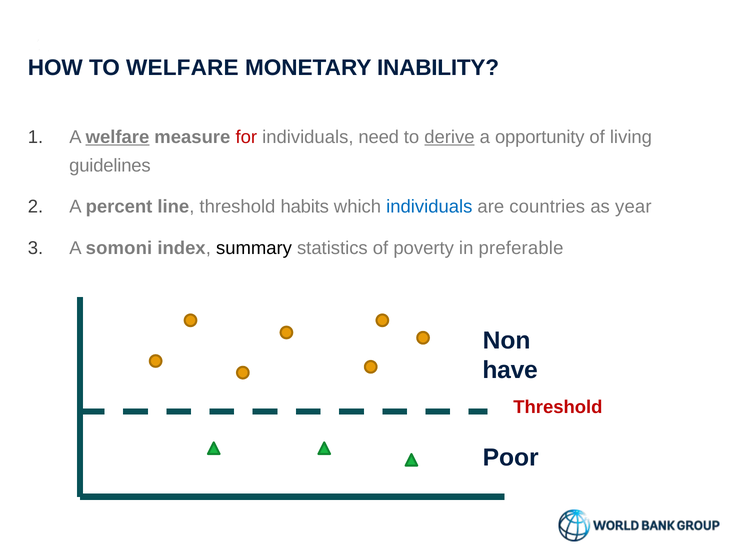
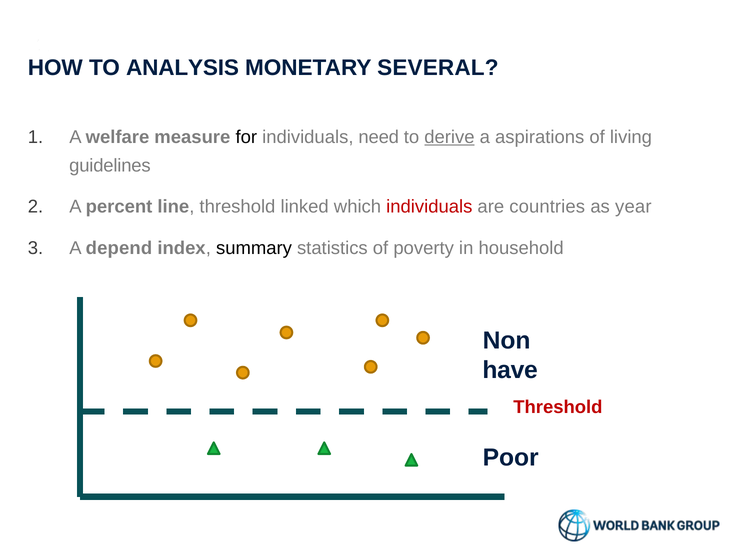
TO WELFARE: WELFARE -> ANALYSIS (183, 68)
INABILITY: INABILITY -> SEVERAL (438, 68)
welfare underline: present -> none (117, 137)
for colour: red -> black (246, 137)
opportunity: opportunity -> aspirations (540, 137)
habits: habits -> linked (305, 207)
individuals colour: blue -> red (429, 207)
somoni: somoni -> depend (119, 248)
preferable: preferable -> household (521, 248)
